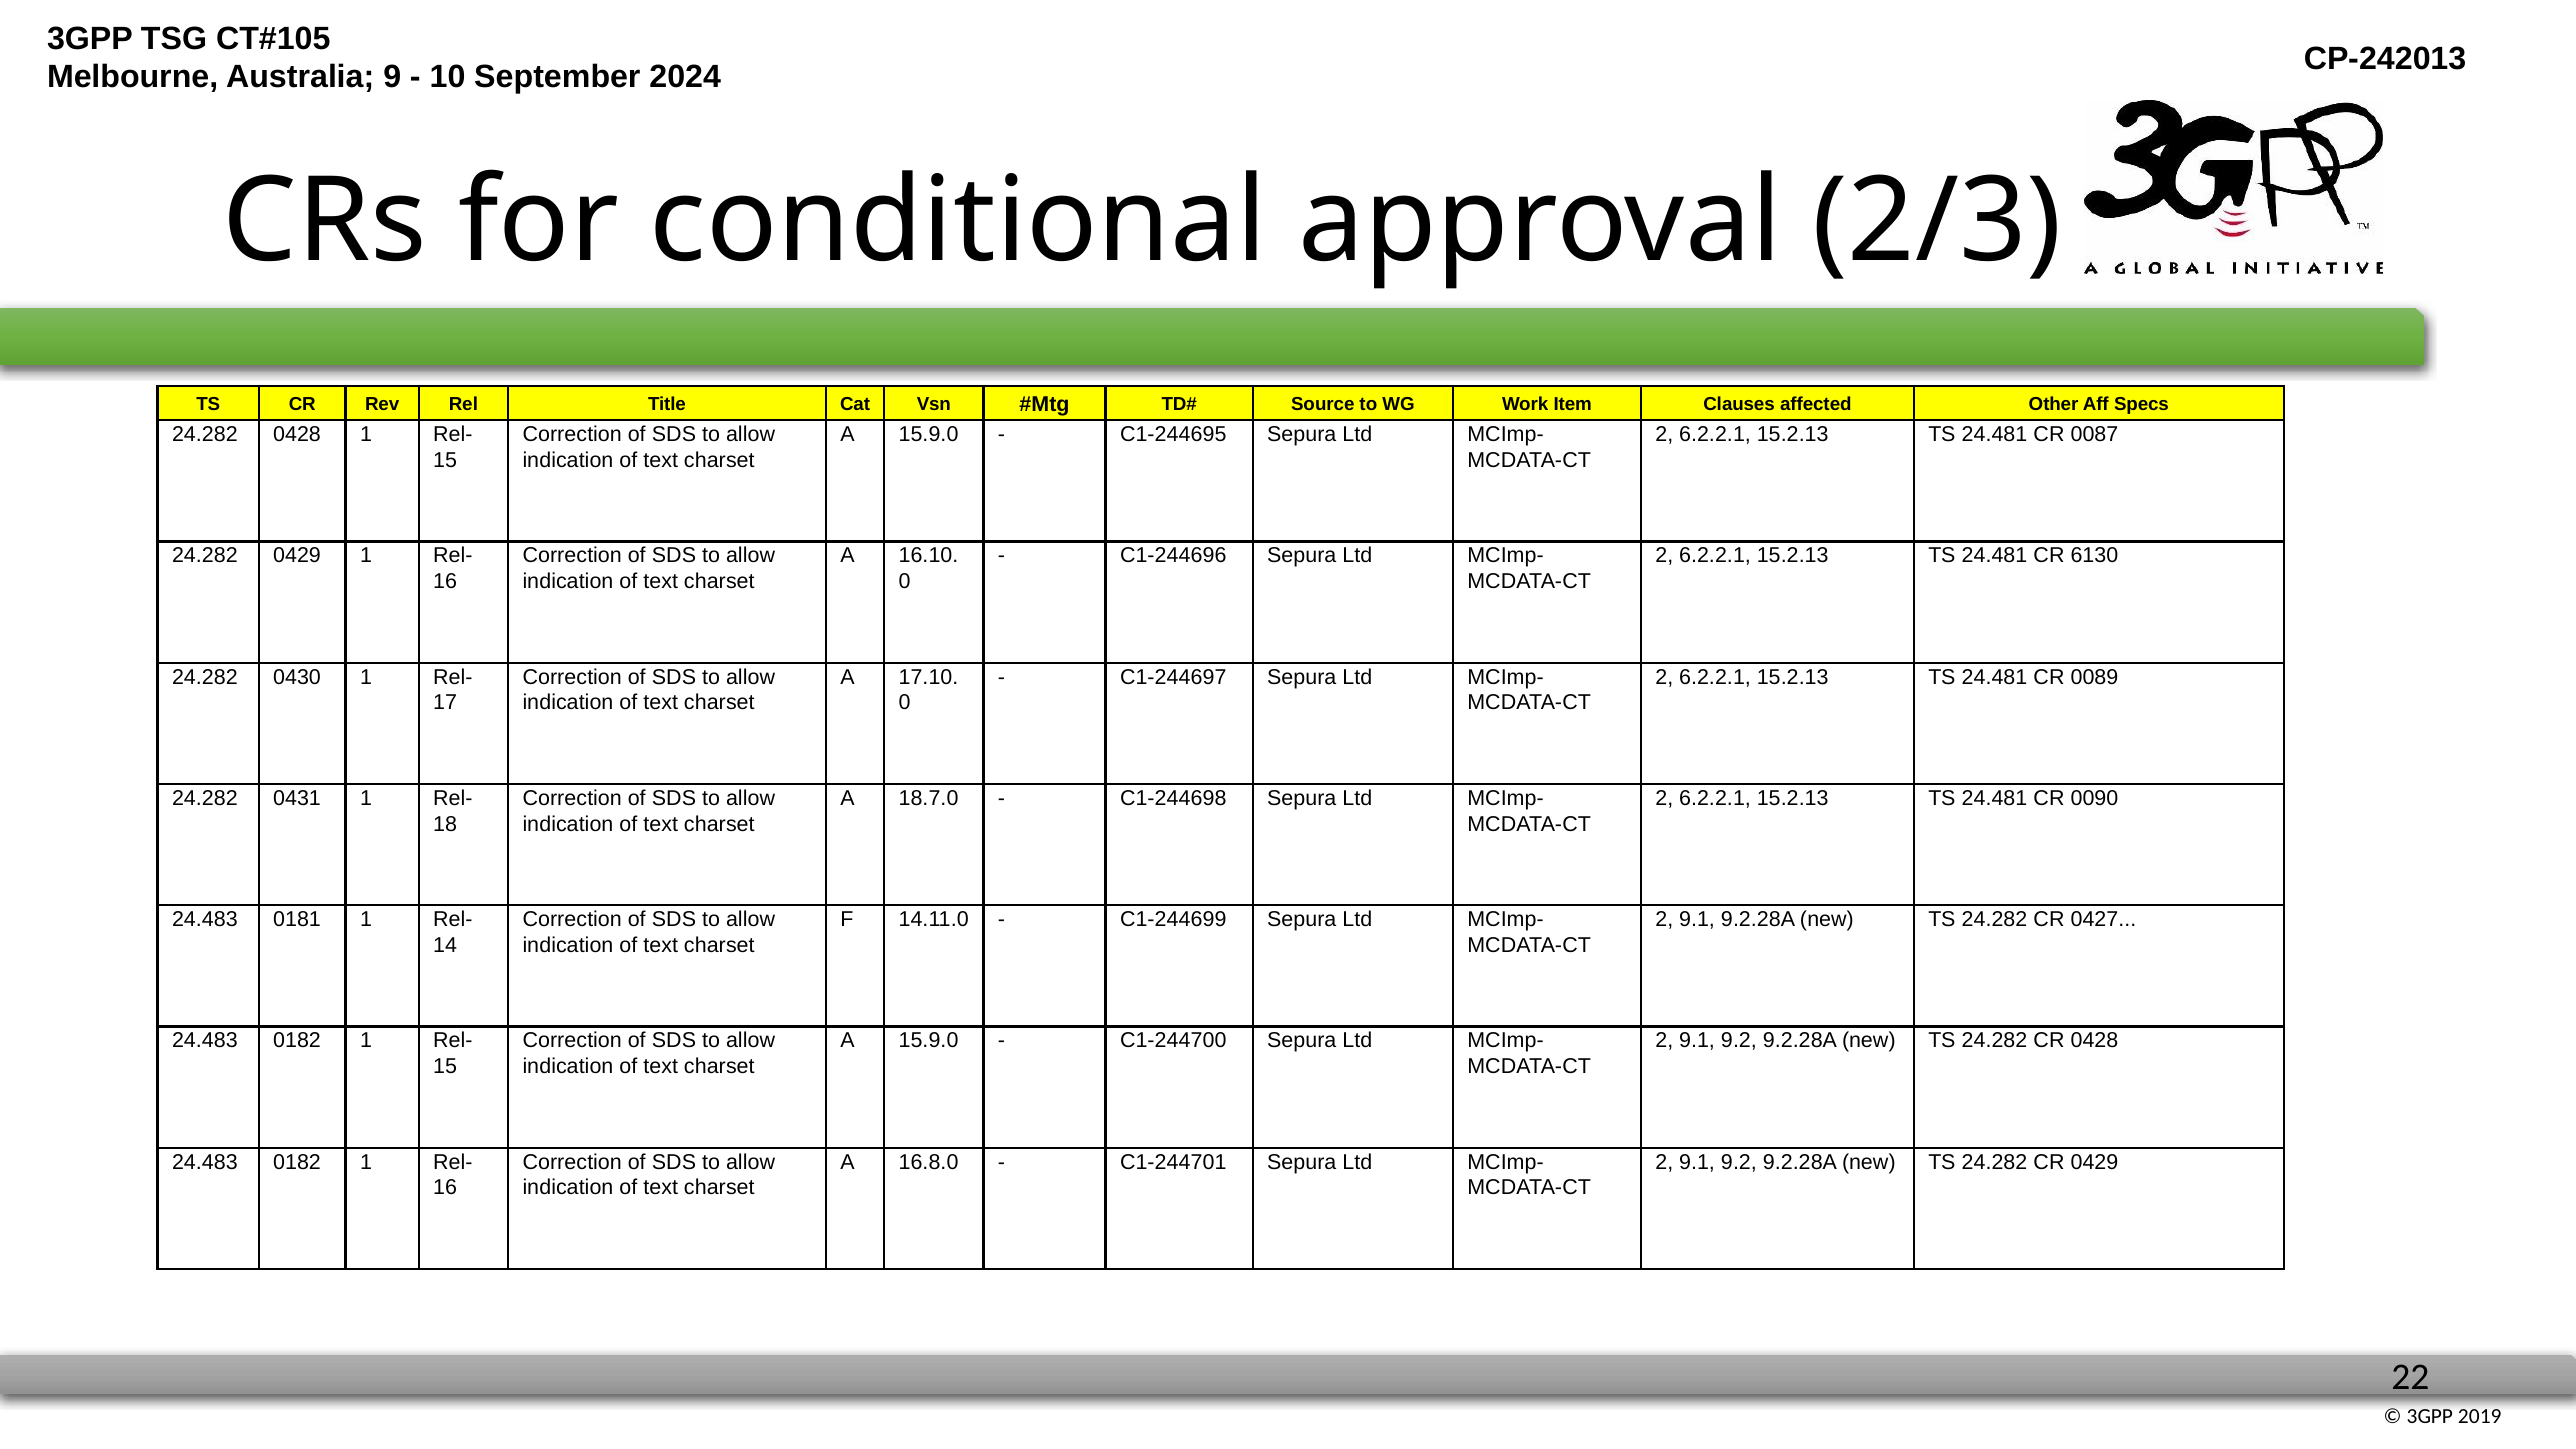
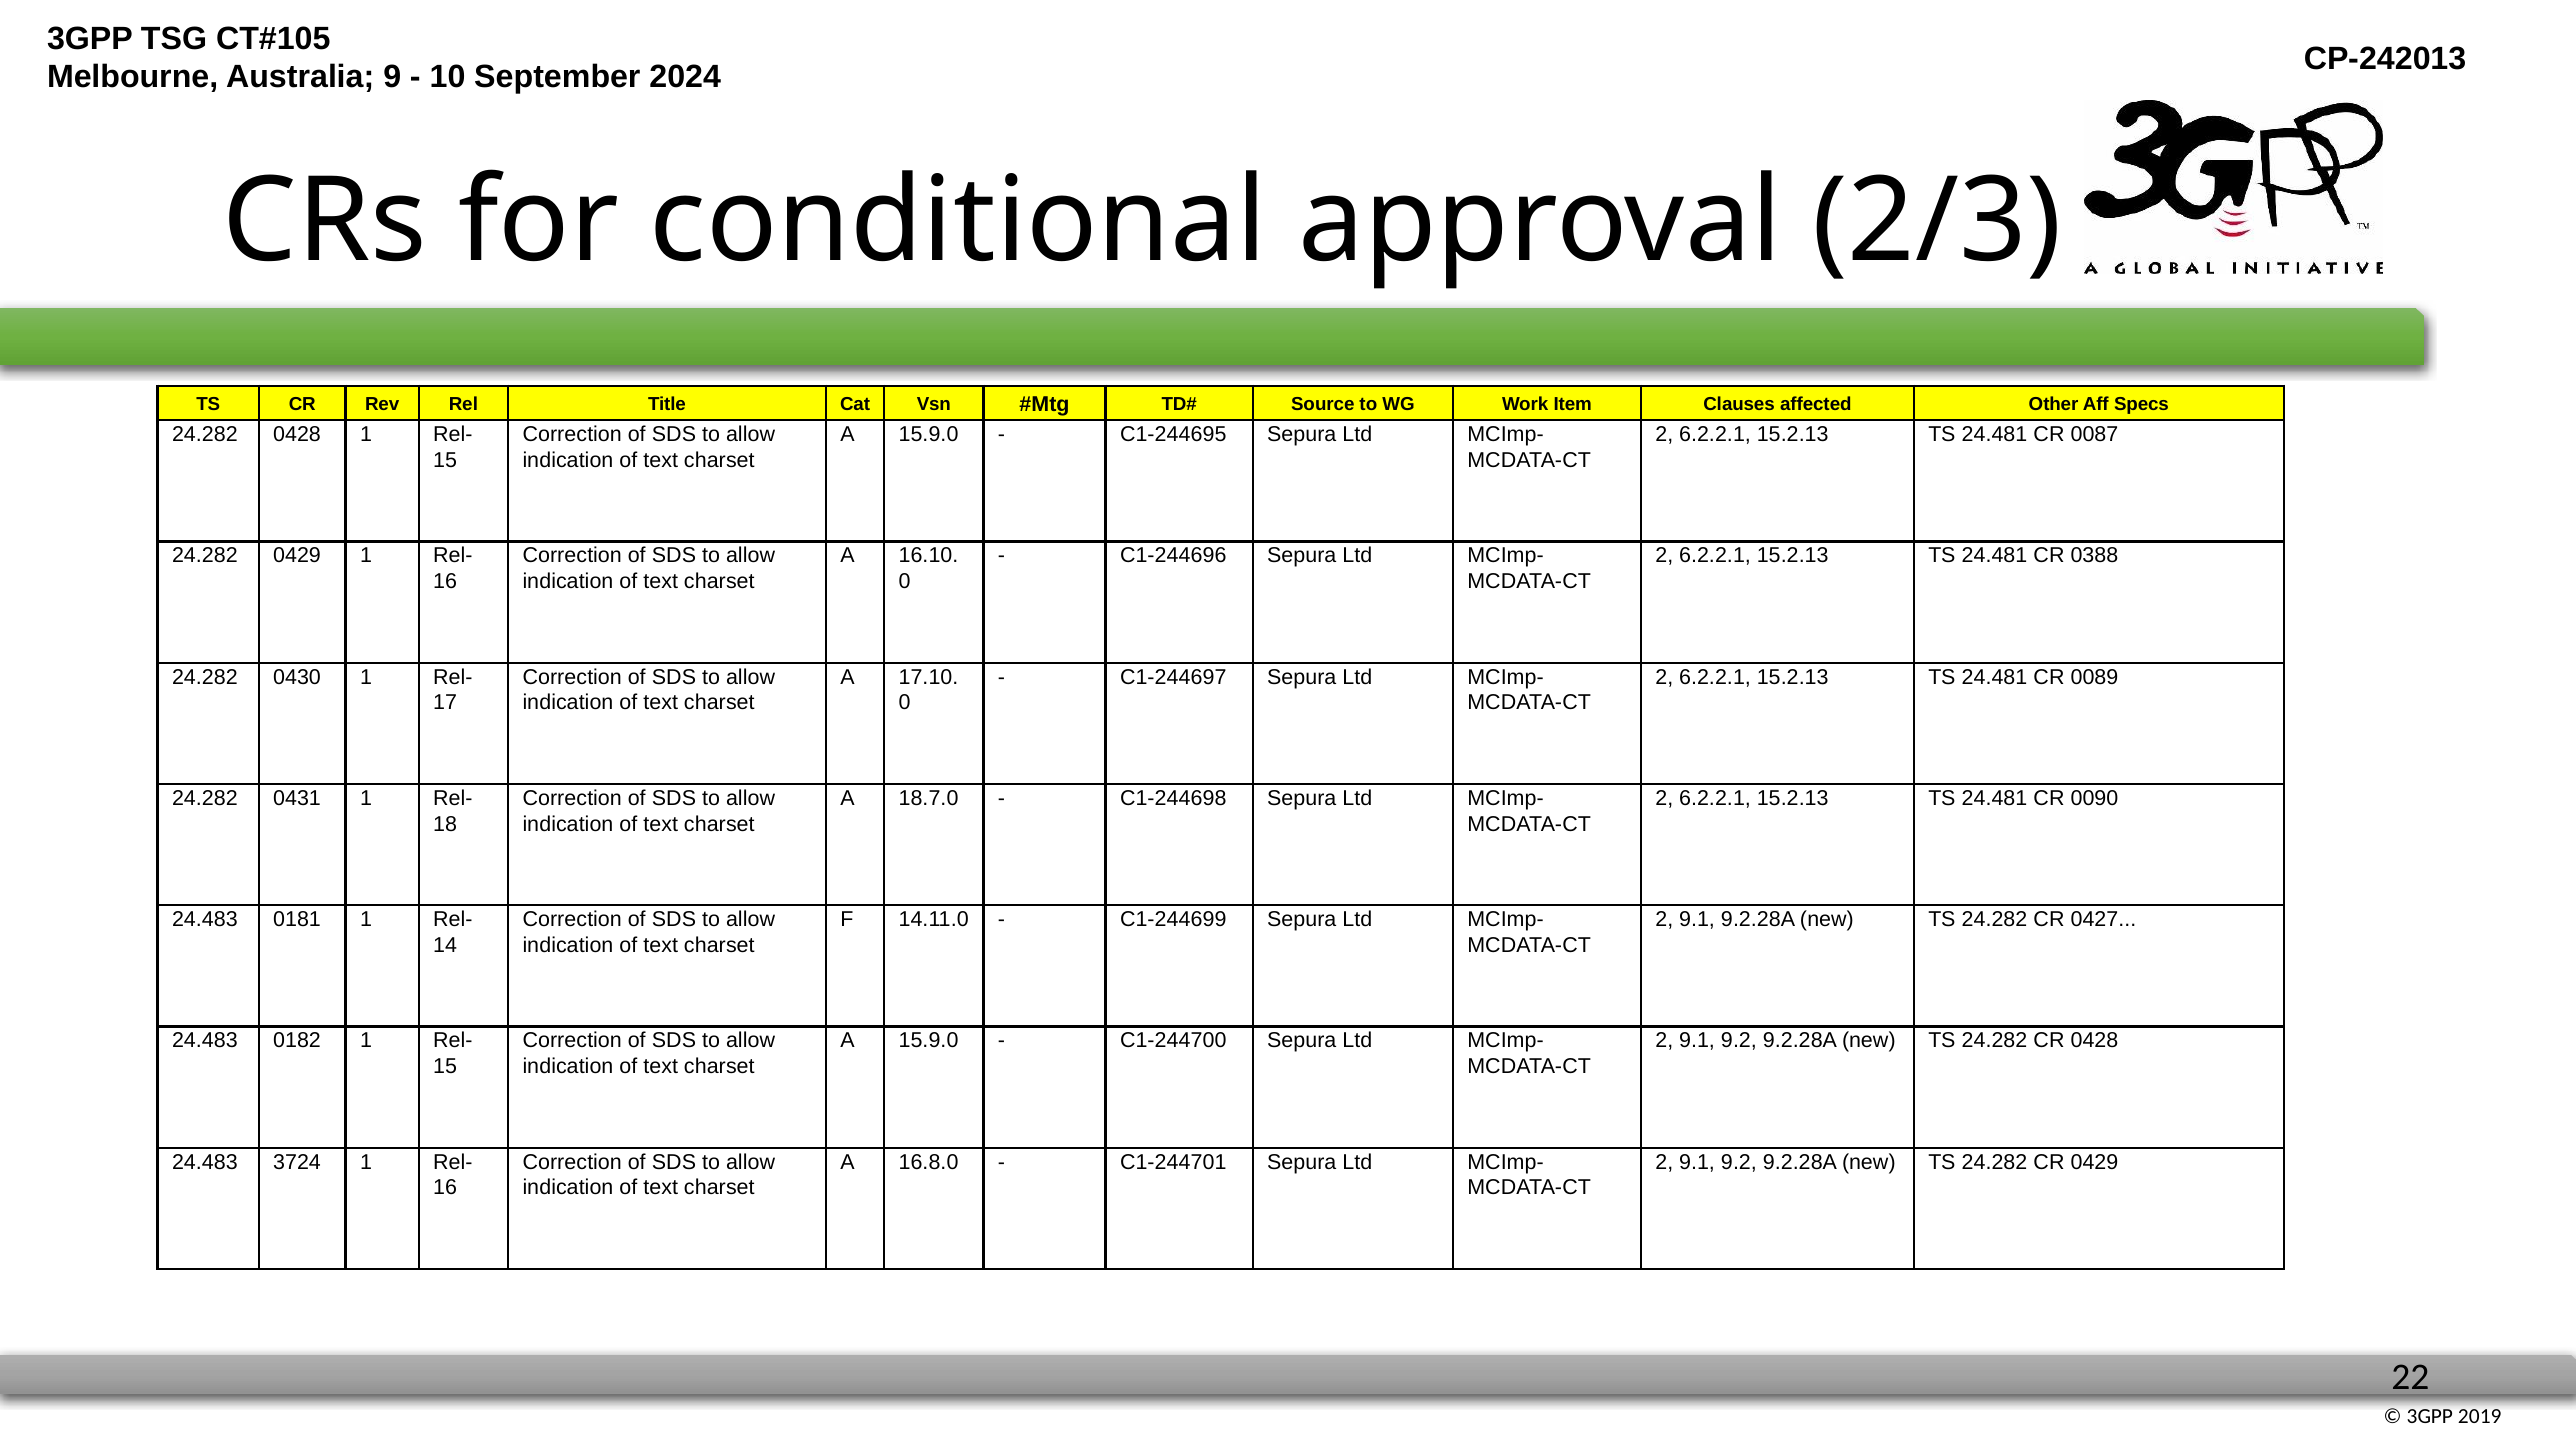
6130: 6130 -> 0388 (2094, 556)
0182: 0182 -> 3724 (297, 1162)
